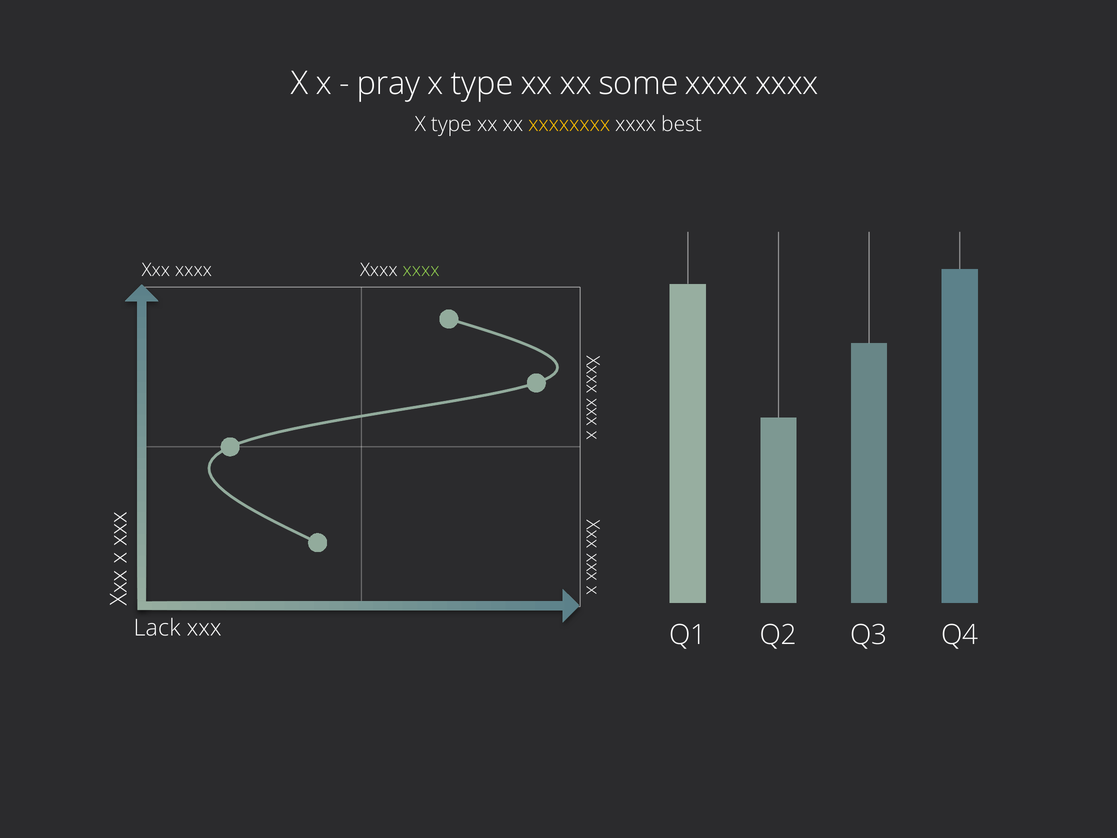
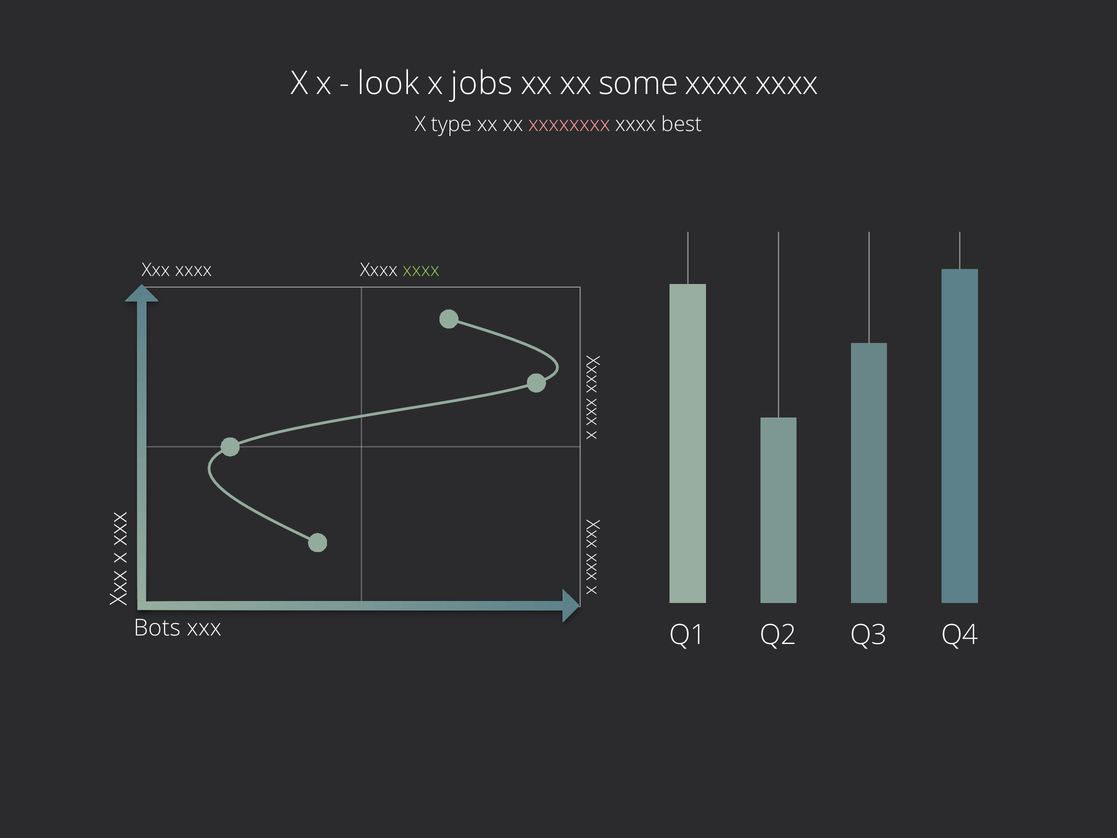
pray: pray -> look (388, 83)
type: type -> jobs (482, 83)
xxxxxxxx colour: yellow -> pink (569, 124)
Lack: Lack -> Bots (157, 628)
